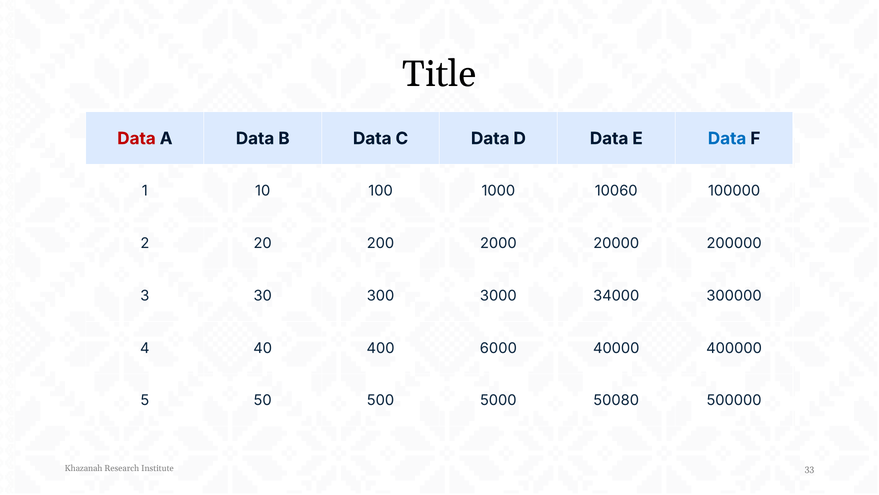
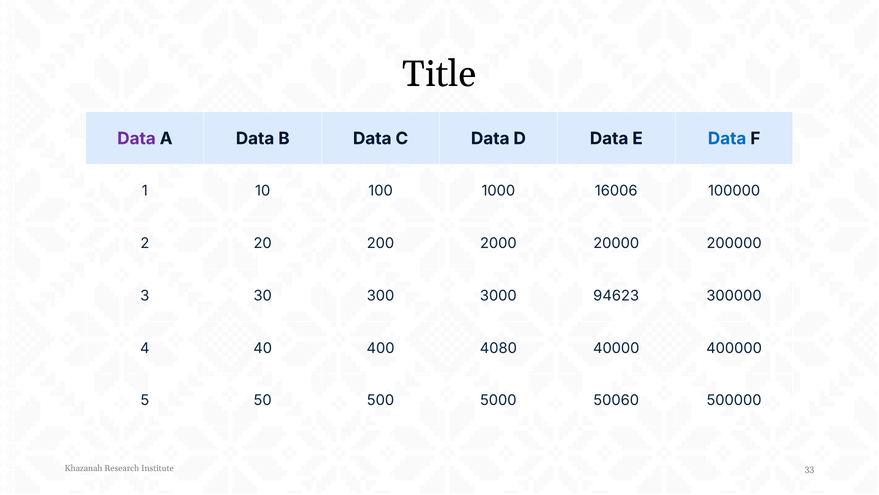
Data colour: red -> purple (136, 138)
10060: 10060 -> 16006 (616, 191)
34000: 34000 -> 94623 (616, 295)
6000: 6000 -> 4080 (498, 348)
50080: 50080 -> 50060 (616, 400)
